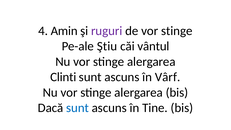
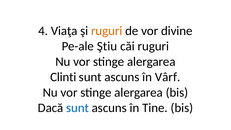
Amin: Amin -> Viaţa (64, 31)
ruguri colour: purple -> orange (107, 31)
de vor stinge: stinge -> divine (177, 31)
căi vântul: vântul -> ruguri (153, 46)
